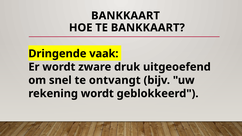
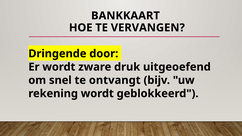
TE BANKKAART: BANKKAART -> VERVANGEN (148, 28)
vaak: vaak -> door (104, 54)
